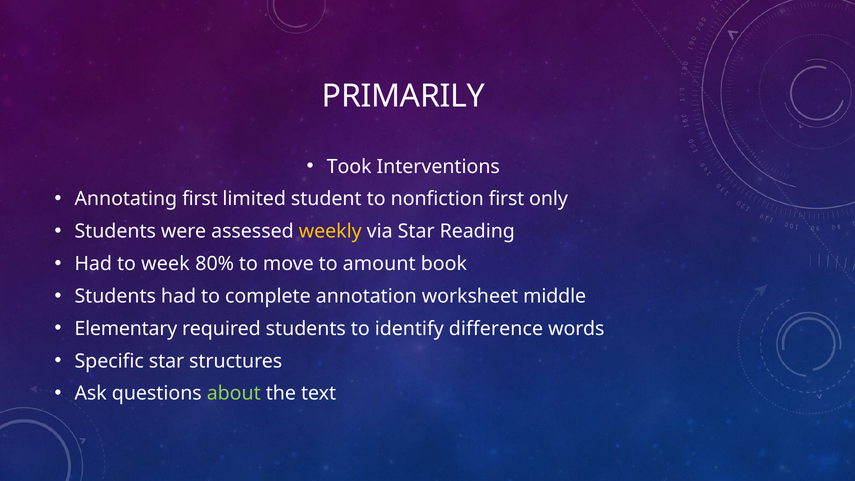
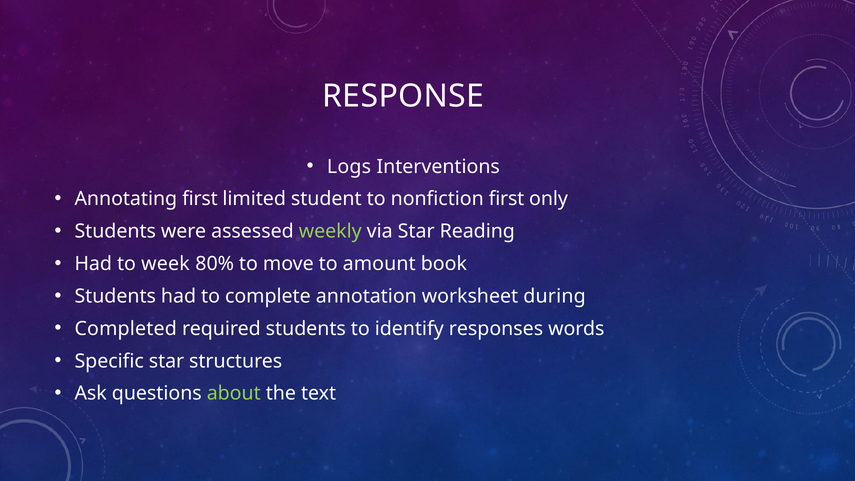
PRIMARILY: PRIMARILY -> RESPONSE (403, 96)
Took: Took -> Logs (349, 167)
weekly colour: yellow -> light green (330, 231)
middle: middle -> during (555, 296)
Elementary: Elementary -> Completed (126, 329)
difference: difference -> responses (496, 329)
